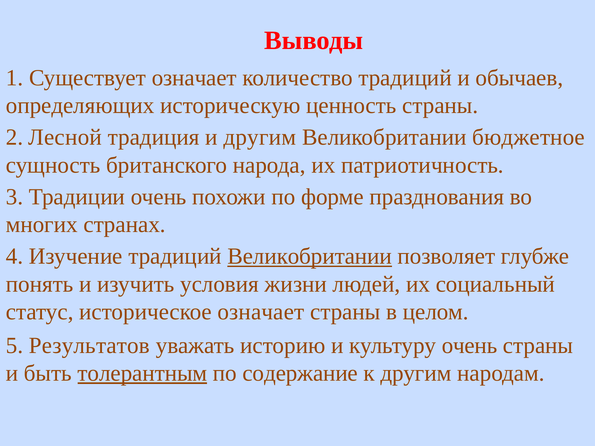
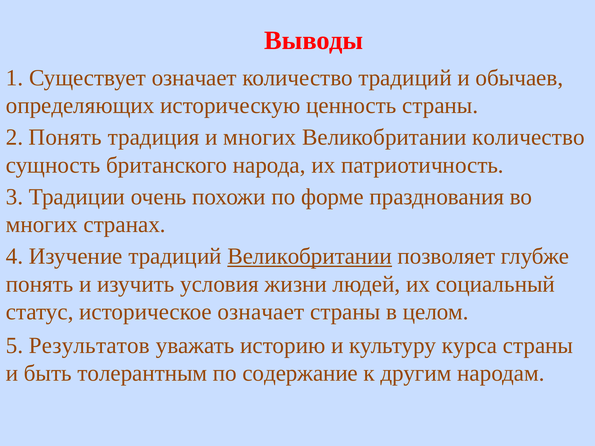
2 Лесной: Лесной -> Понять (65, 137)
и другим: другим -> многих (260, 137)
Великобритании бюджетное: бюджетное -> количество (529, 137)
культуру очень: очень -> курса (469, 346)
толерантным underline: present -> none (142, 373)
